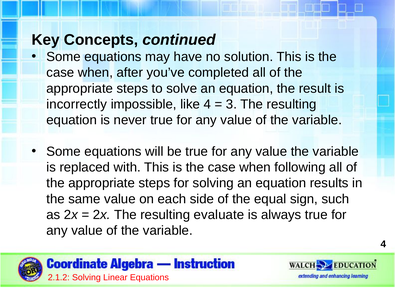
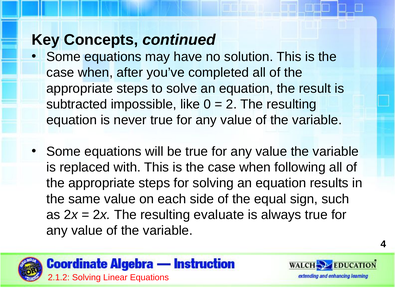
incorrectly: incorrectly -> subtracted (77, 104)
like 4: 4 -> 0 (207, 104)
3: 3 -> 2 (231, 104)
